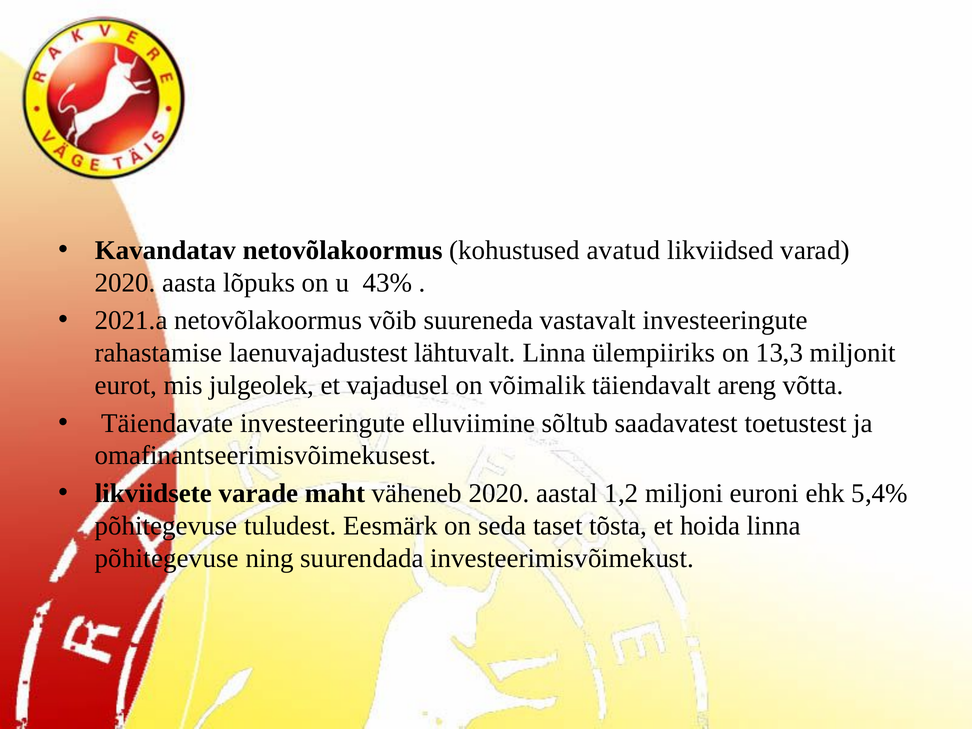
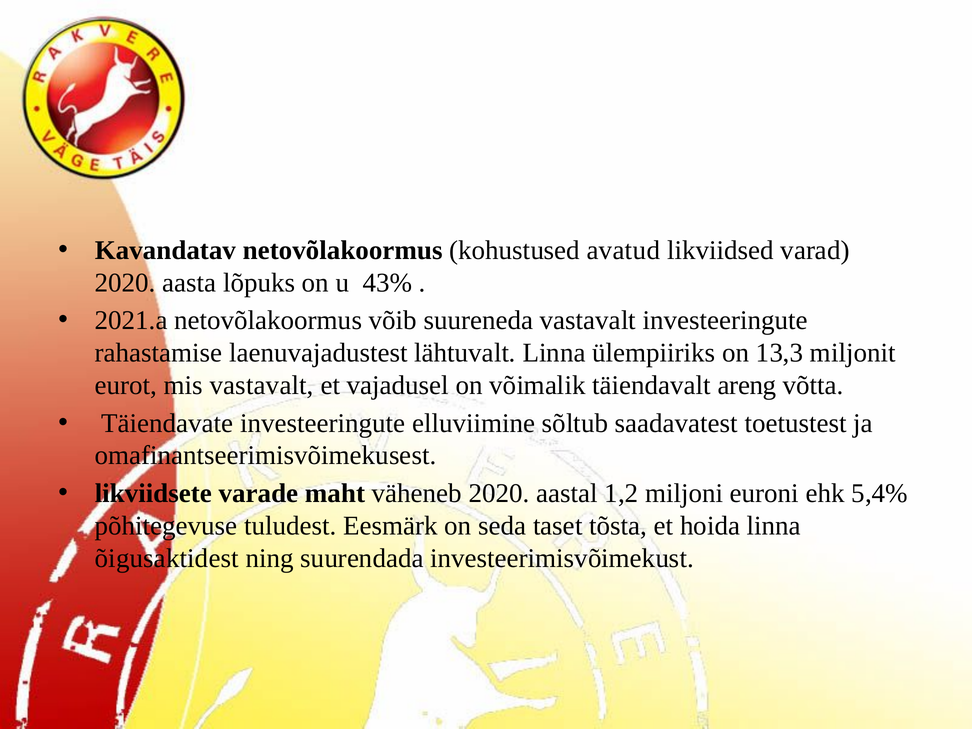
mis julgeolek: julgeolek -> vastavalt (262, 385)
põhitegevuse: põhitegevuse -> õigusaktidest (167, 558)
